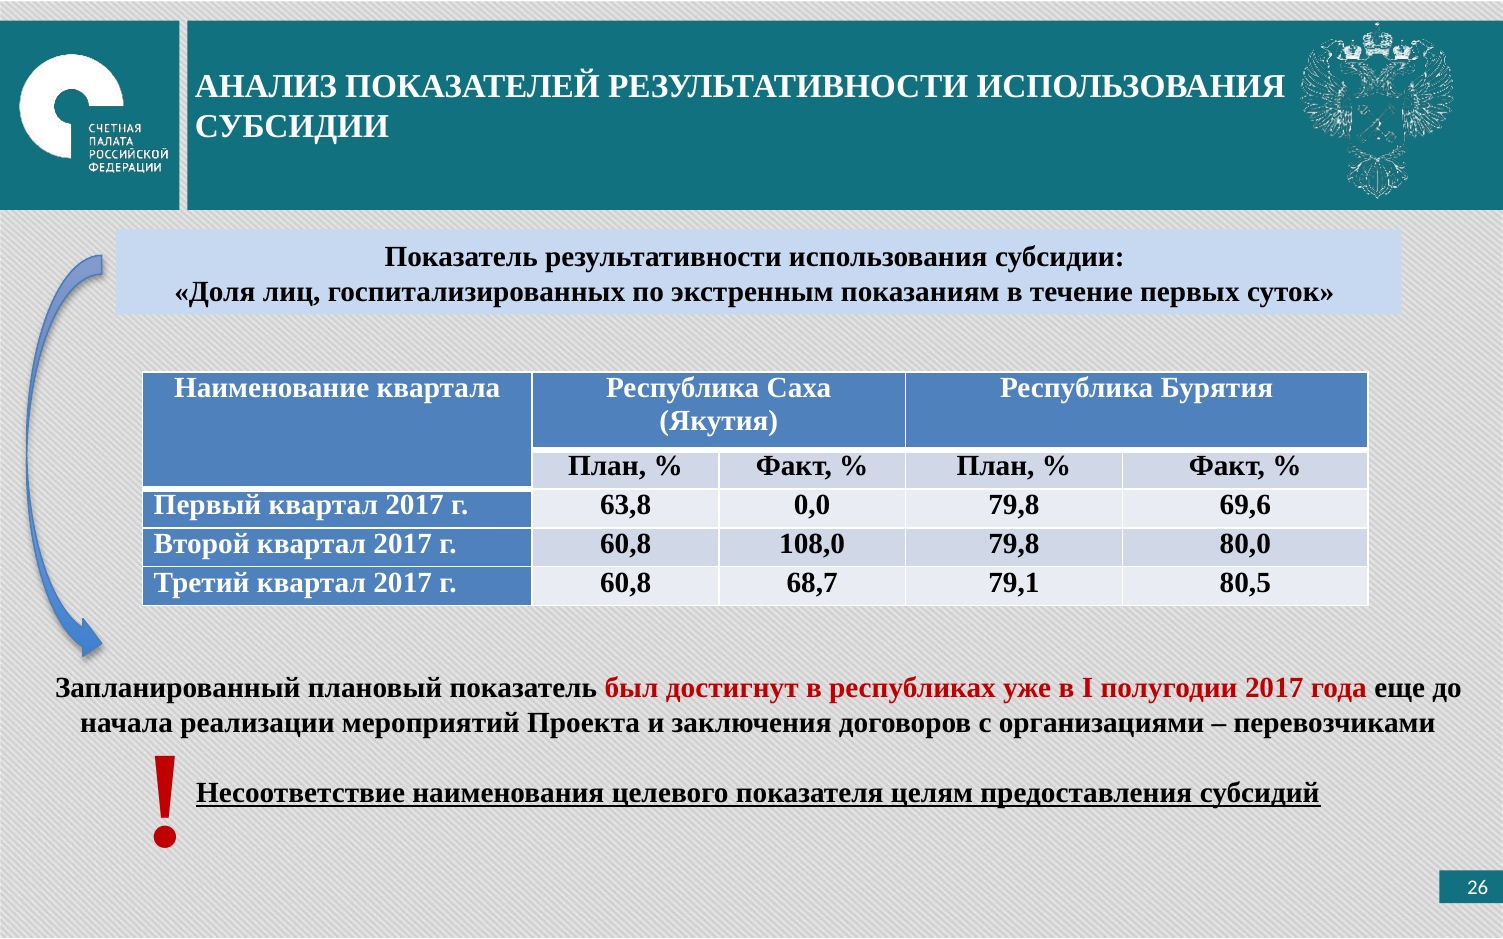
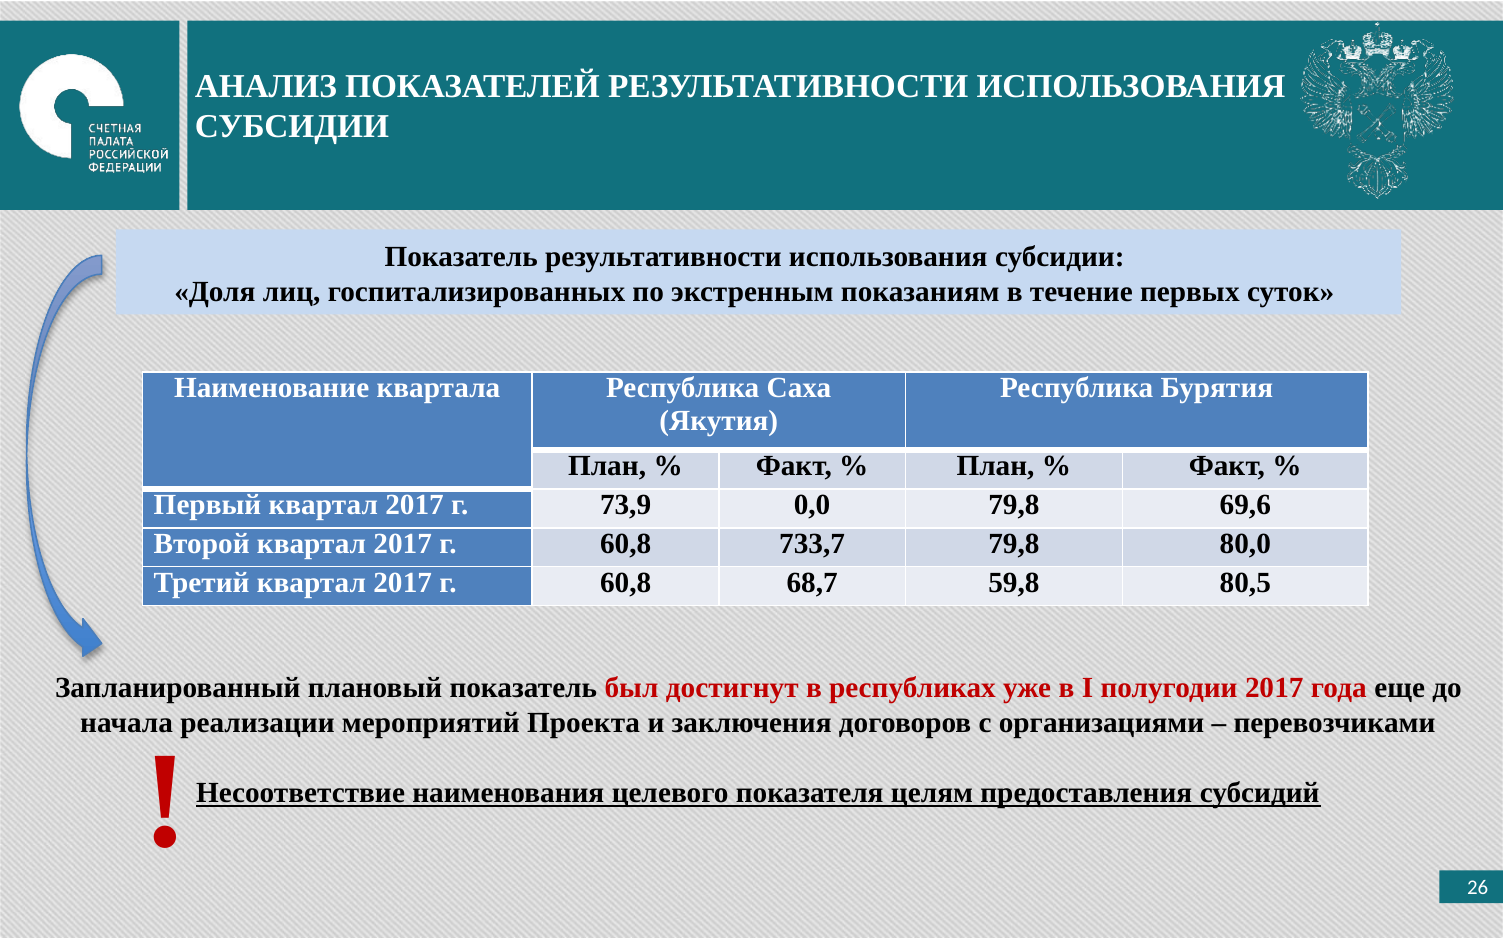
63,8: 63,8 -> 73,9 (626, 505)
108,0: 108,0 -> 733,7 (812, 544)
79,1: 79,1 -> 59,8 (1014, 583)
